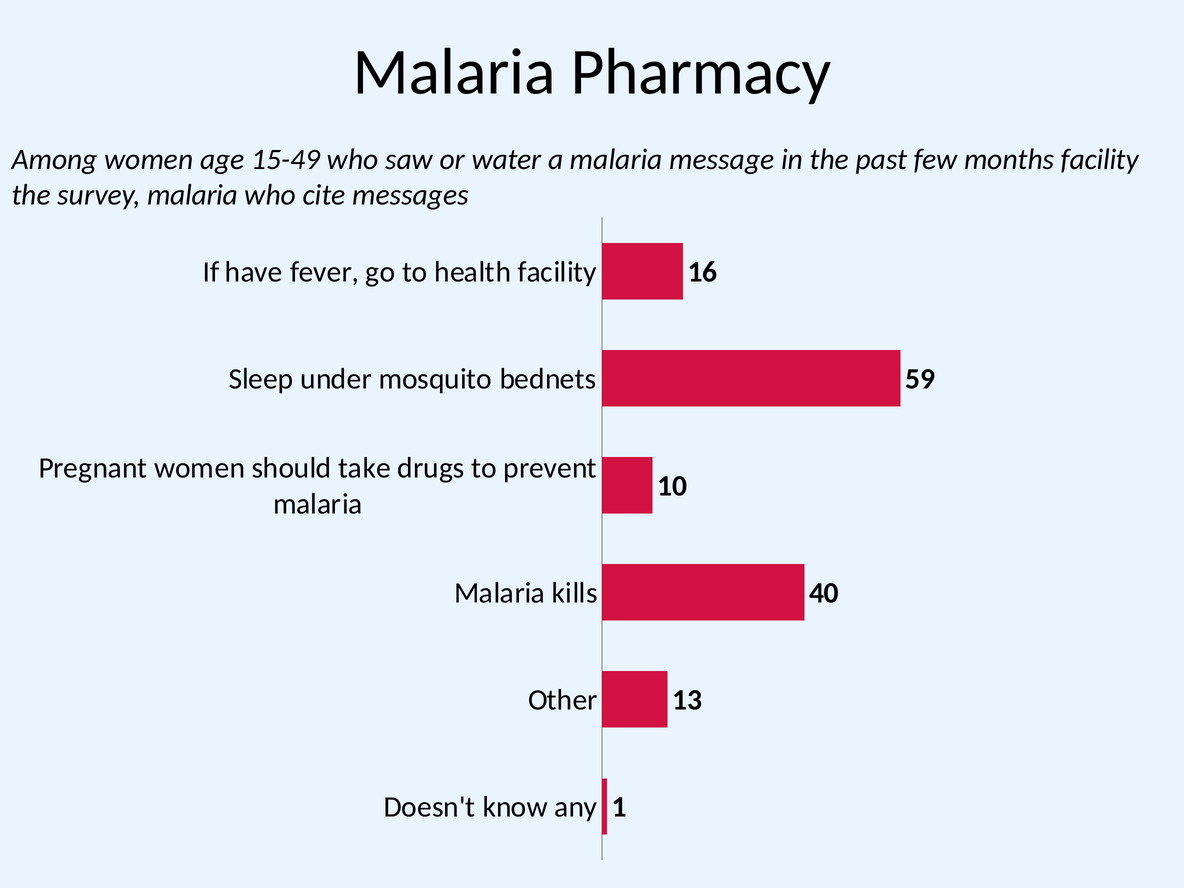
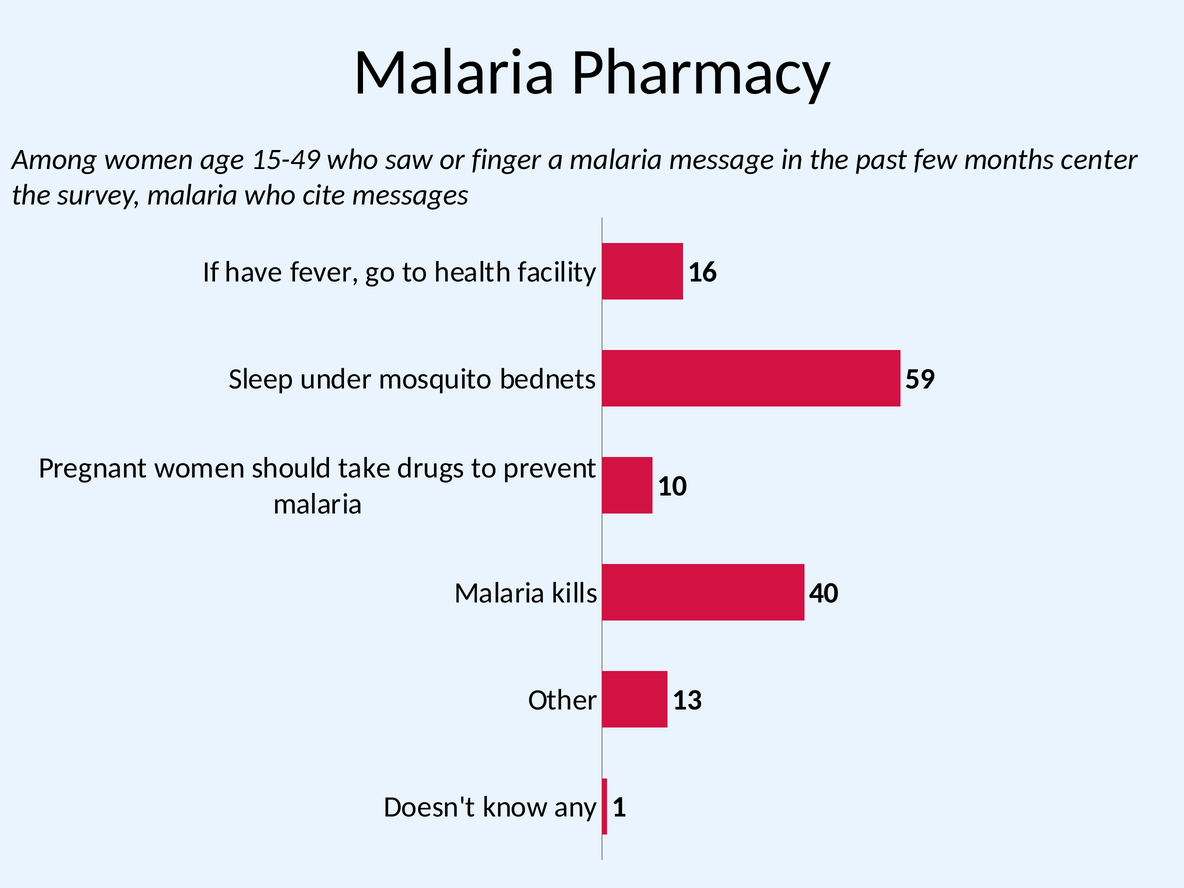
water: water -> finger (507, 160)
months facility: facility -> center (1100, 160)
